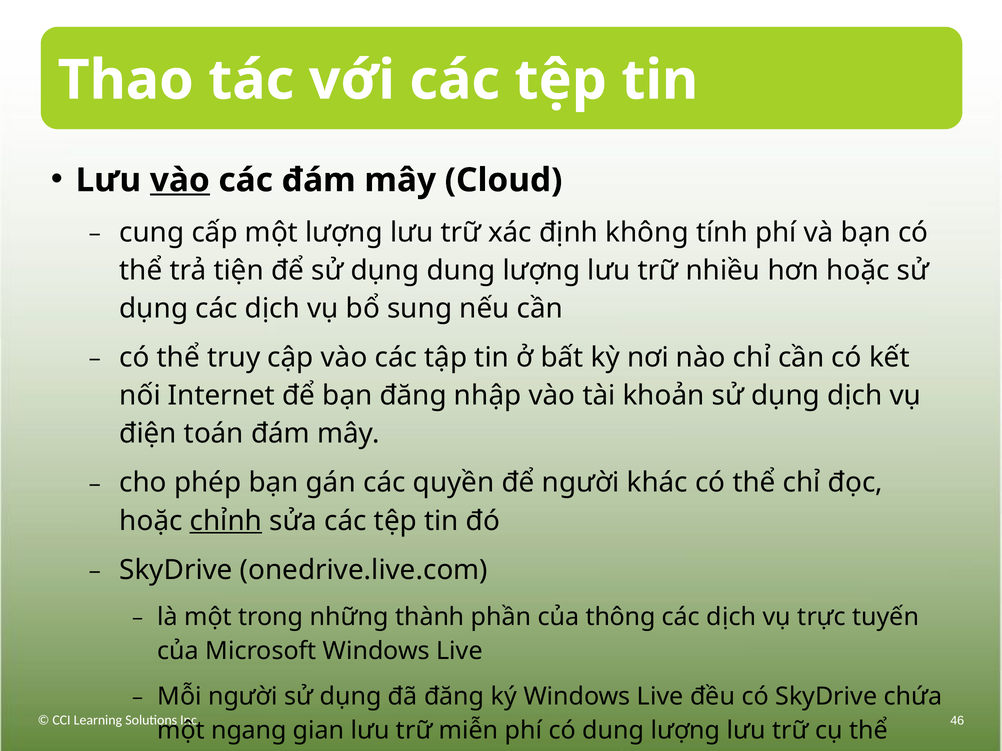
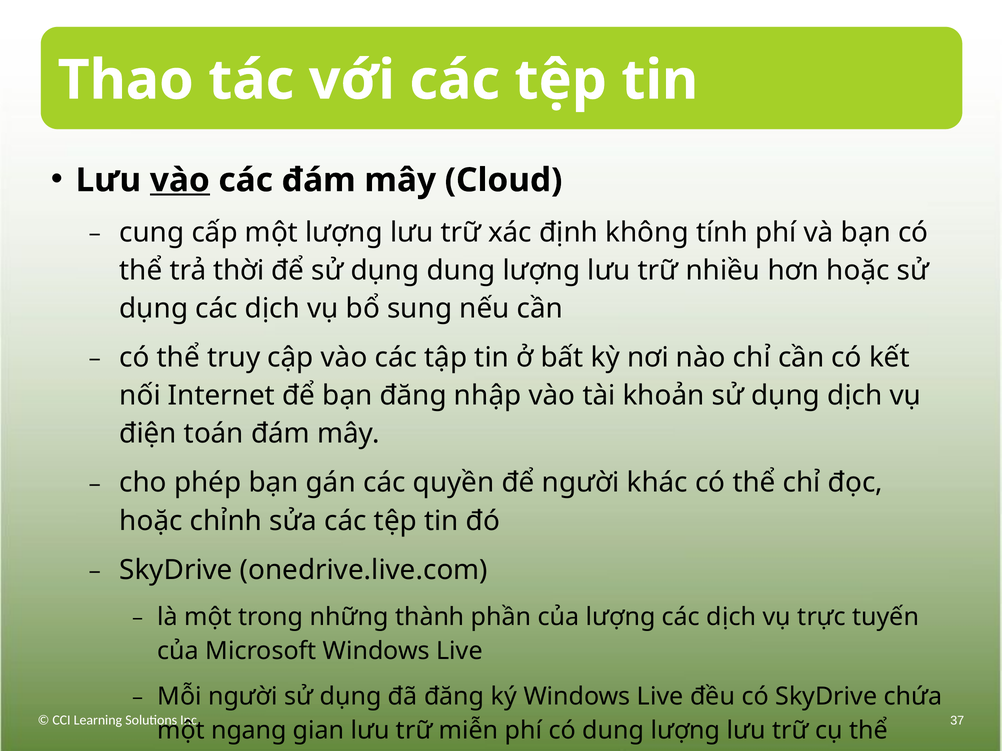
tiện: tiện -> thời (239, 271)
chỉnh underline: present -> none (226, 521)
của thông: thông -> lượng (621, 617)
46: 46 -> 37 (957, 721)
